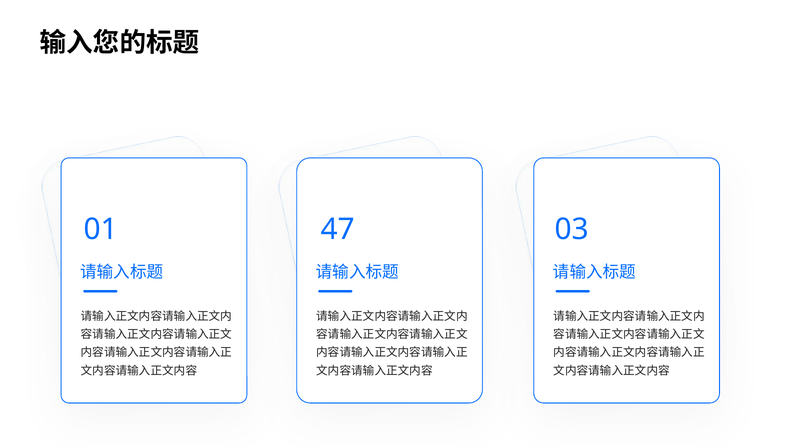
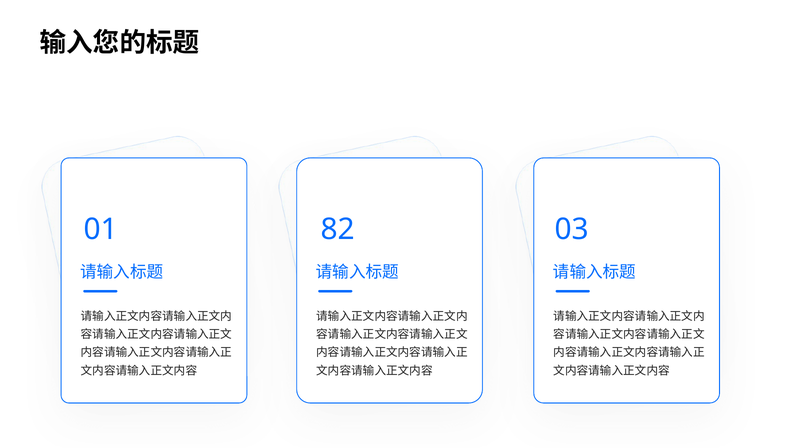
47: 47 -> 82 (338, 229)
